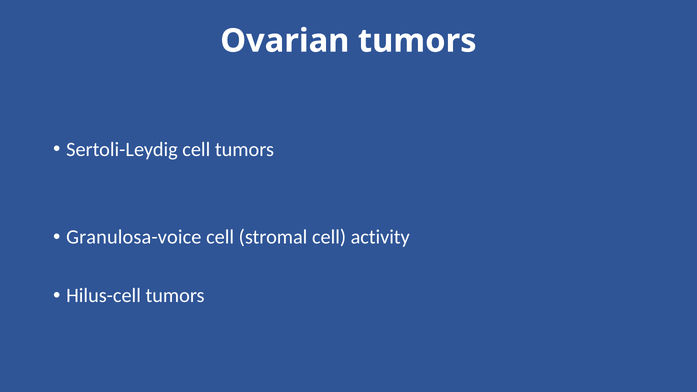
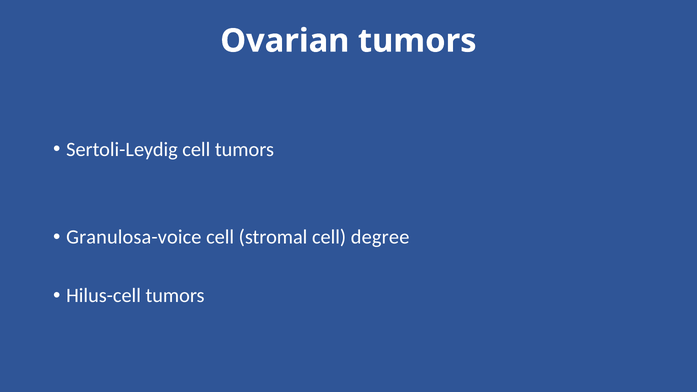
activity: activity -> degree (380, 237)
